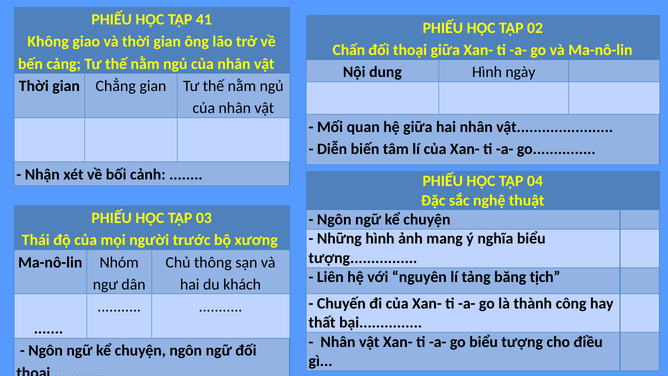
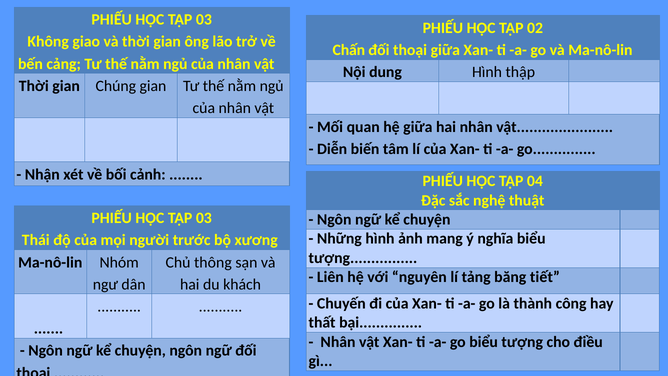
41: 41 -> 03 (204, 20)
ngày: ngày -> thập (520, 72)
Chẳng: Chẳng -> Chúng (116, 86)
tịch: tịch -> tiết (545, 277)
